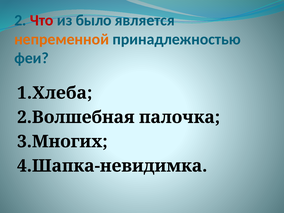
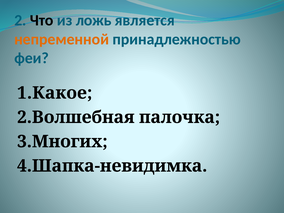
Что colour: red -> black (42, 20)
было: было -> ложь (94, 20)
1.Хлеба: 1.Хлеба -> 1.Какое (55, 93)
